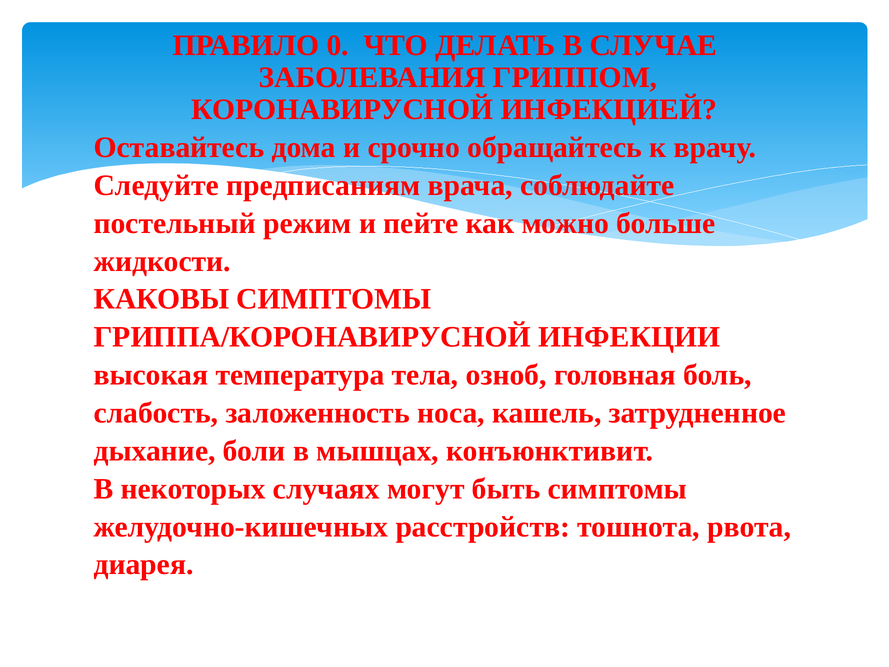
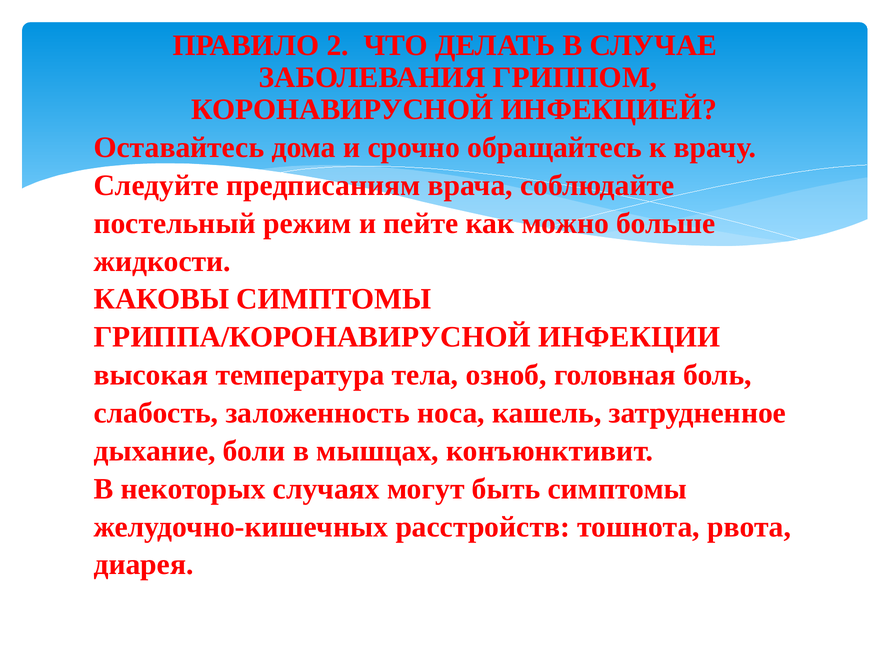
0: 0 -> 2 (338, 46)
